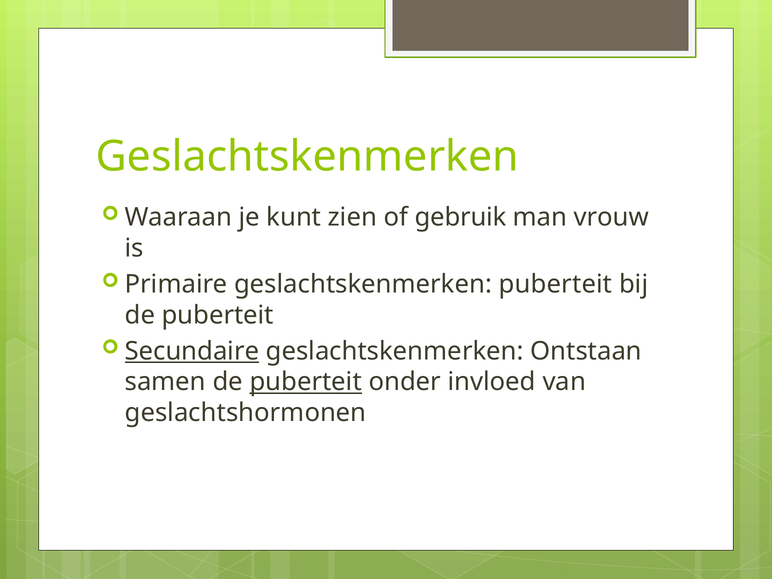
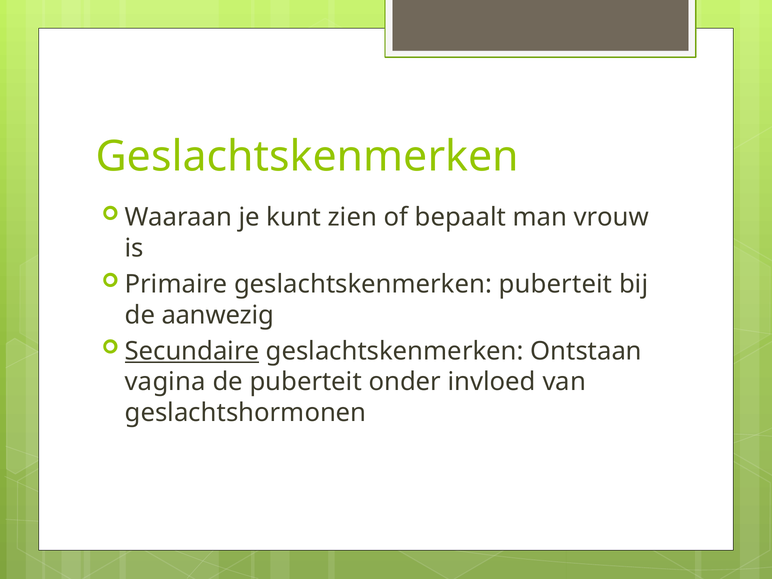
gebruik: gebruik -> bepaalt (460, 217)
puberteit: puberteit -> aanwezig (218, 315)
samen: samen -> vagina (165, 382)
puberteit underline: present -> none (306, 382)
